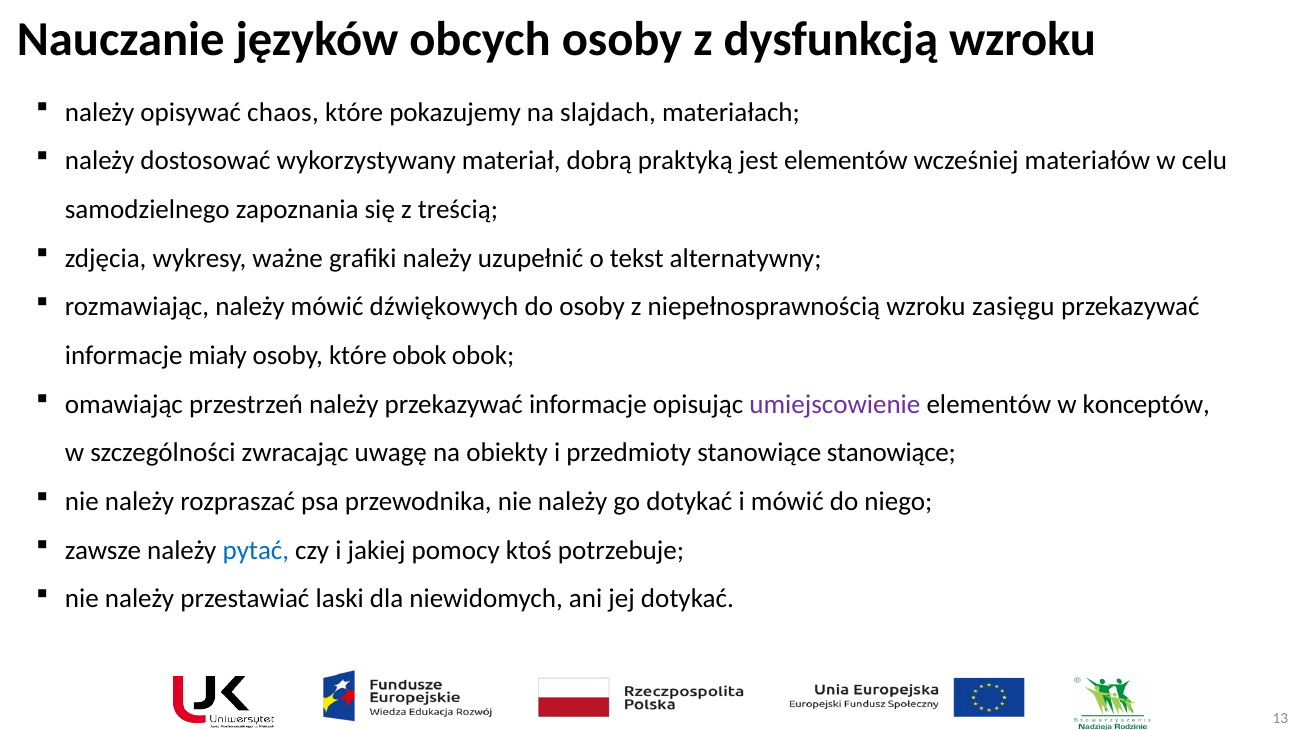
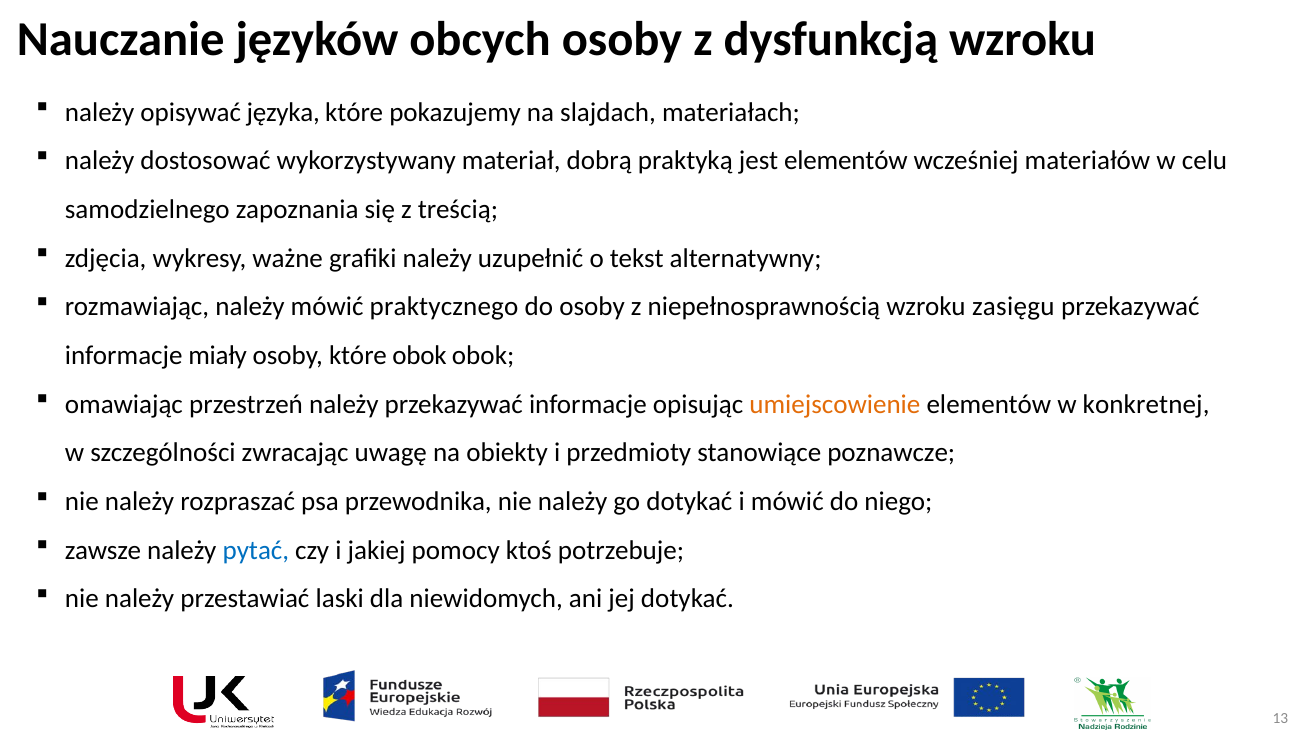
chaos: chaos -> języka (283, 112)
dźwiękowych: dźwiękowych -> praktycznego (444, 307)
umiejscowienie colour: purple -> orange (835, 404)
konceptów: konceptów -> konkretnej (1146, 404)
stanowiące stanowiące: stanowiące -> poznawcze (891, 453)
